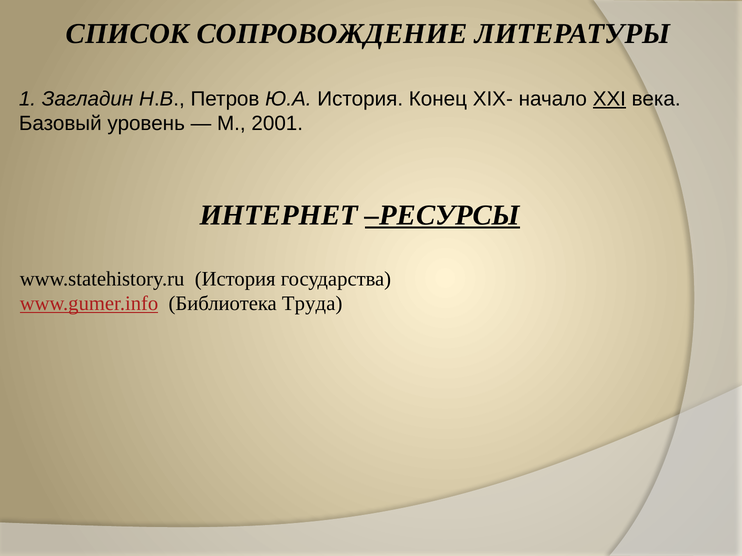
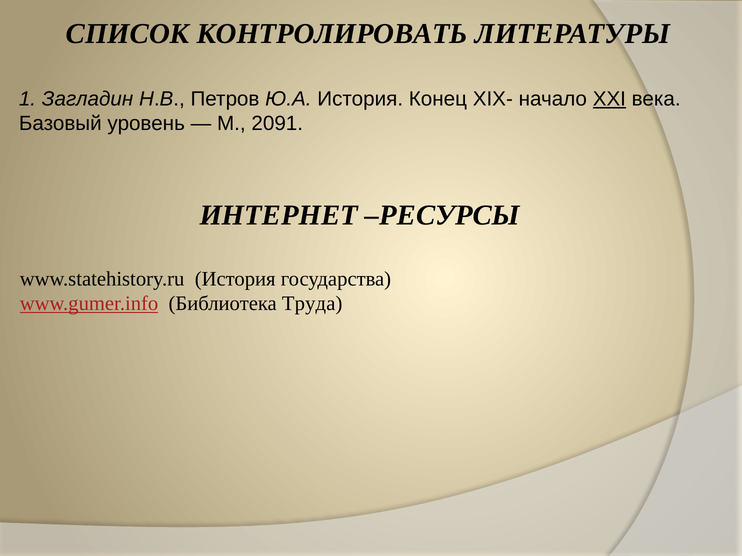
СОПРОВОЖДЕНИЕ: СОПРОВОЖДЕНИЕ -> КОНТРОЛИРОВАТЬ (332, 34)
2001: 2001 -> 2091 (277, 124)
РЕСУРСЫ underline: present -> none (442, 215)
